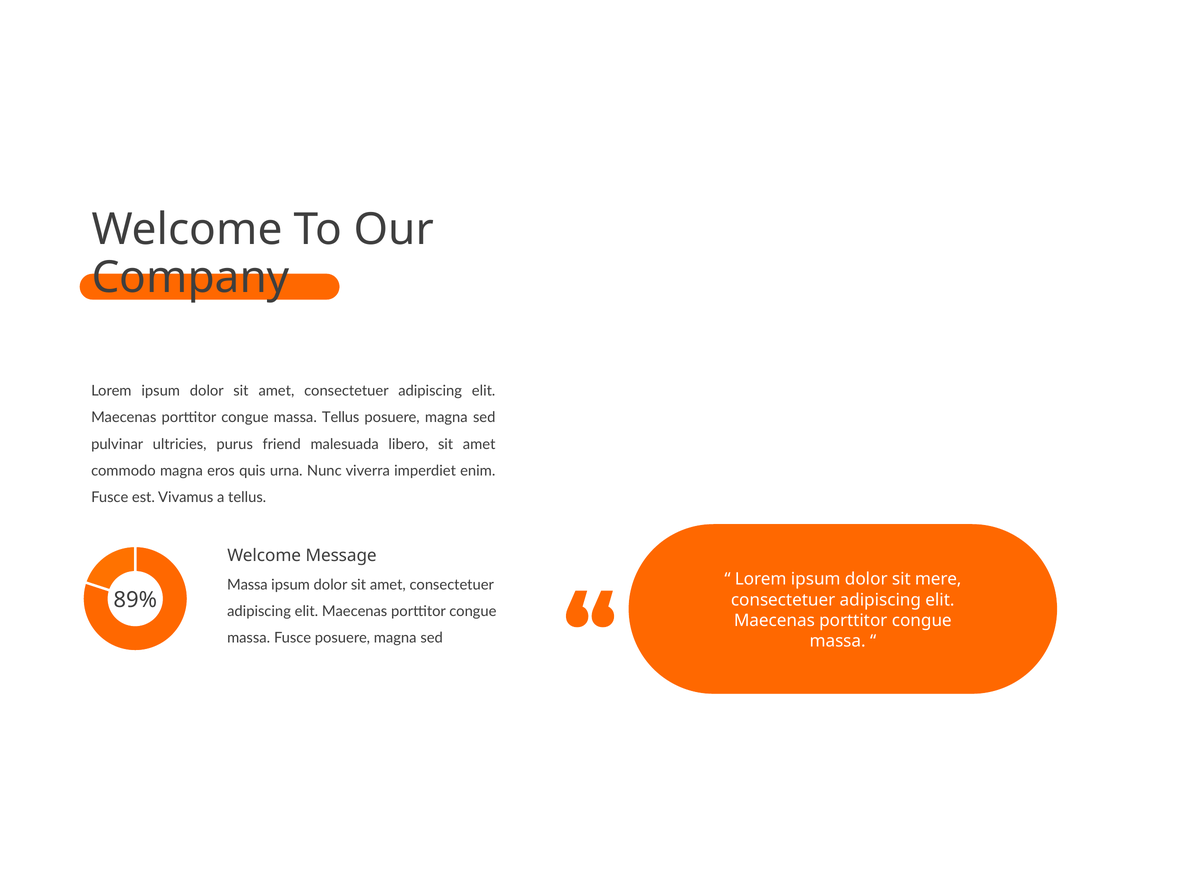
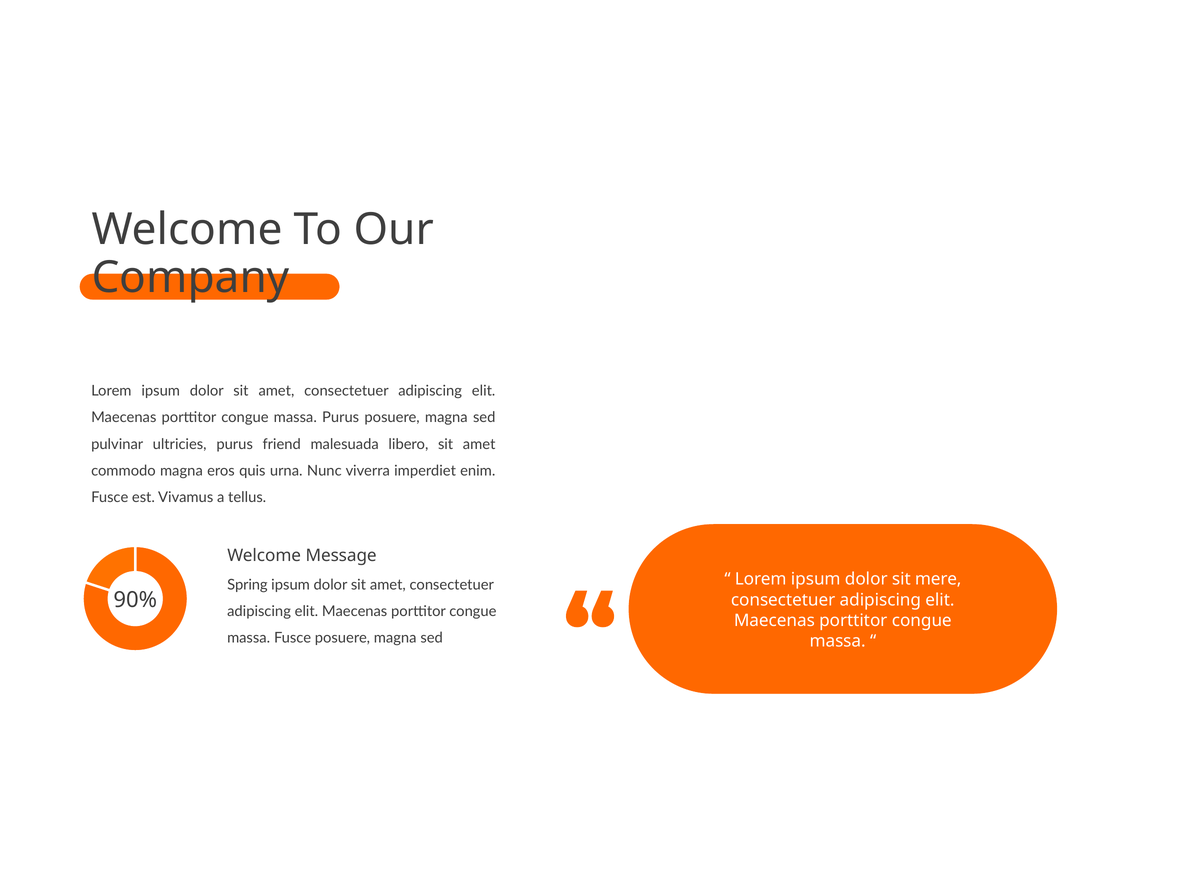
massa Tellus: Tellus -> Purus (341, 418)
Massa: Massa -> Spring (247, 585)
89%: 89% -> 90% (135, 600)
